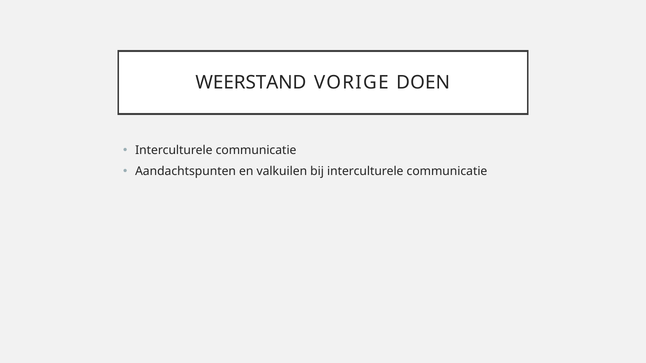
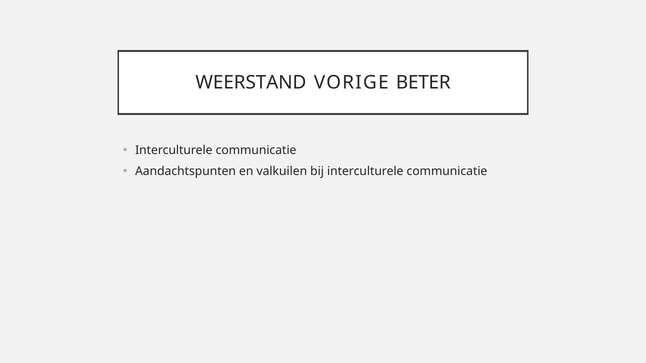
DOEN: DOEN -> BETER (423, 82)
